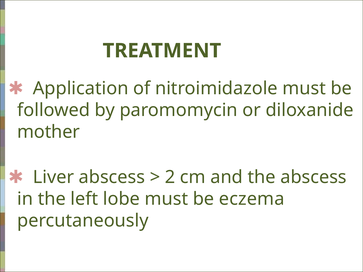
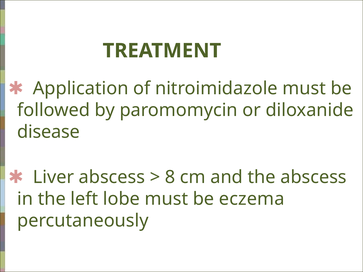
mother: mother -> disease (49, 132)
2: 2 -> 8 (170, 177)
